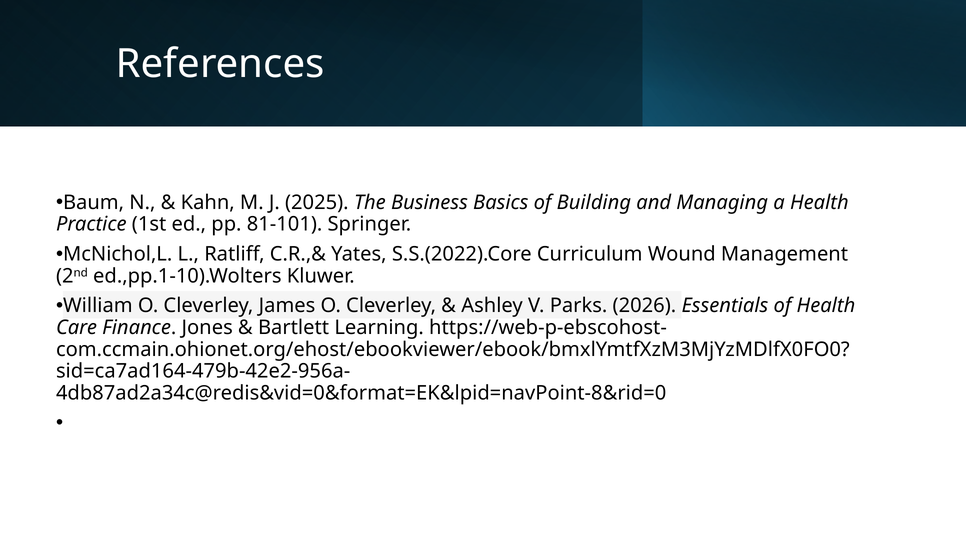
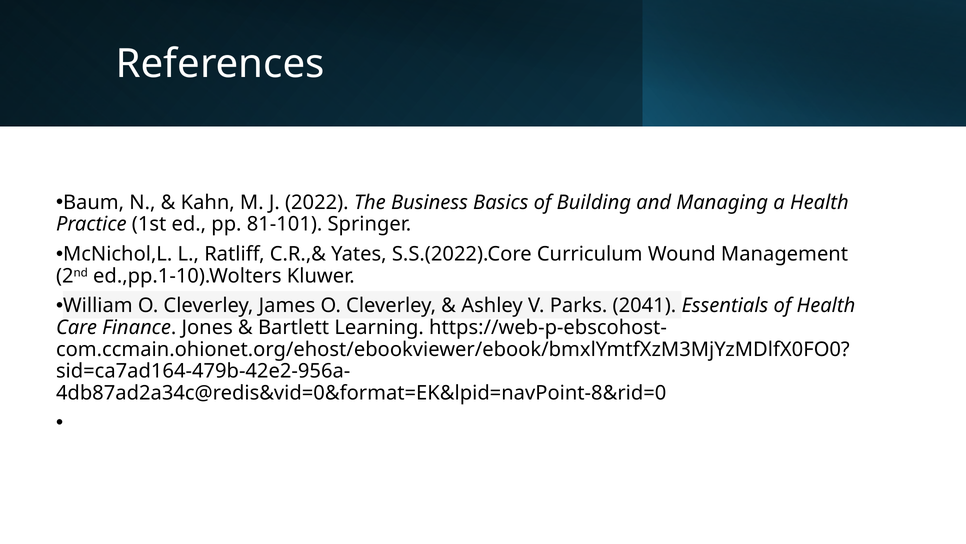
2025: 2025 -> 2022 (317, 202)
2026: 2026 -> 2041 (644, 305)
